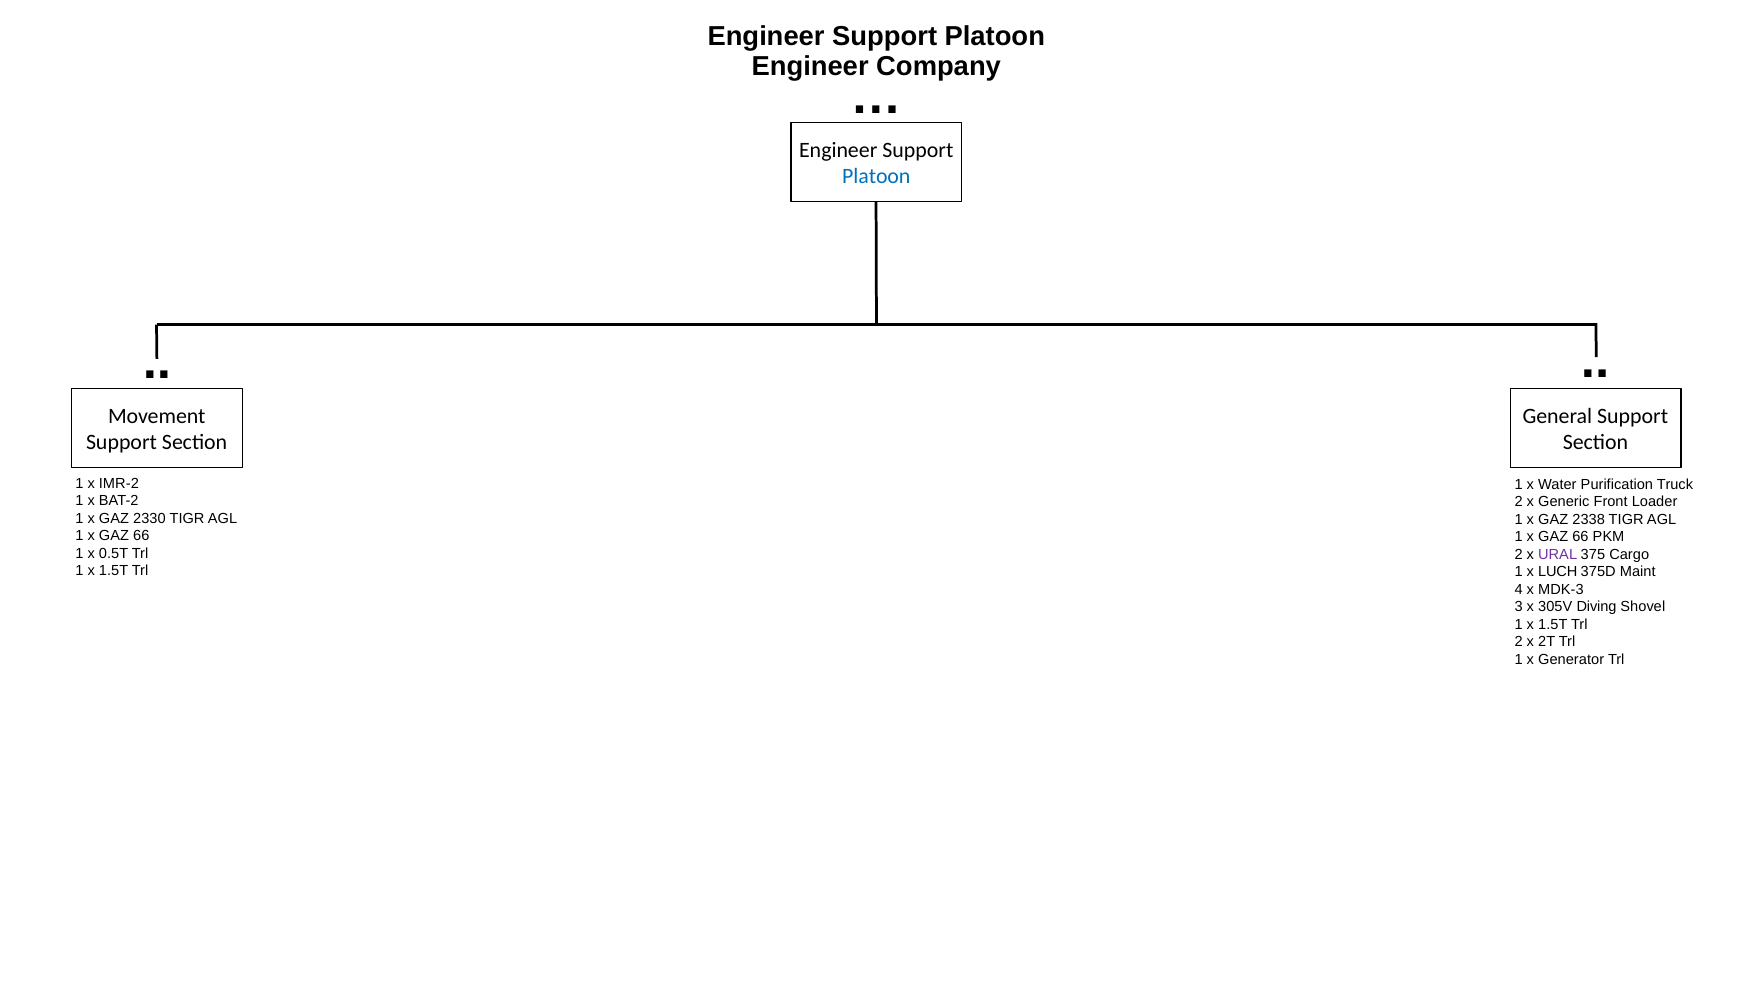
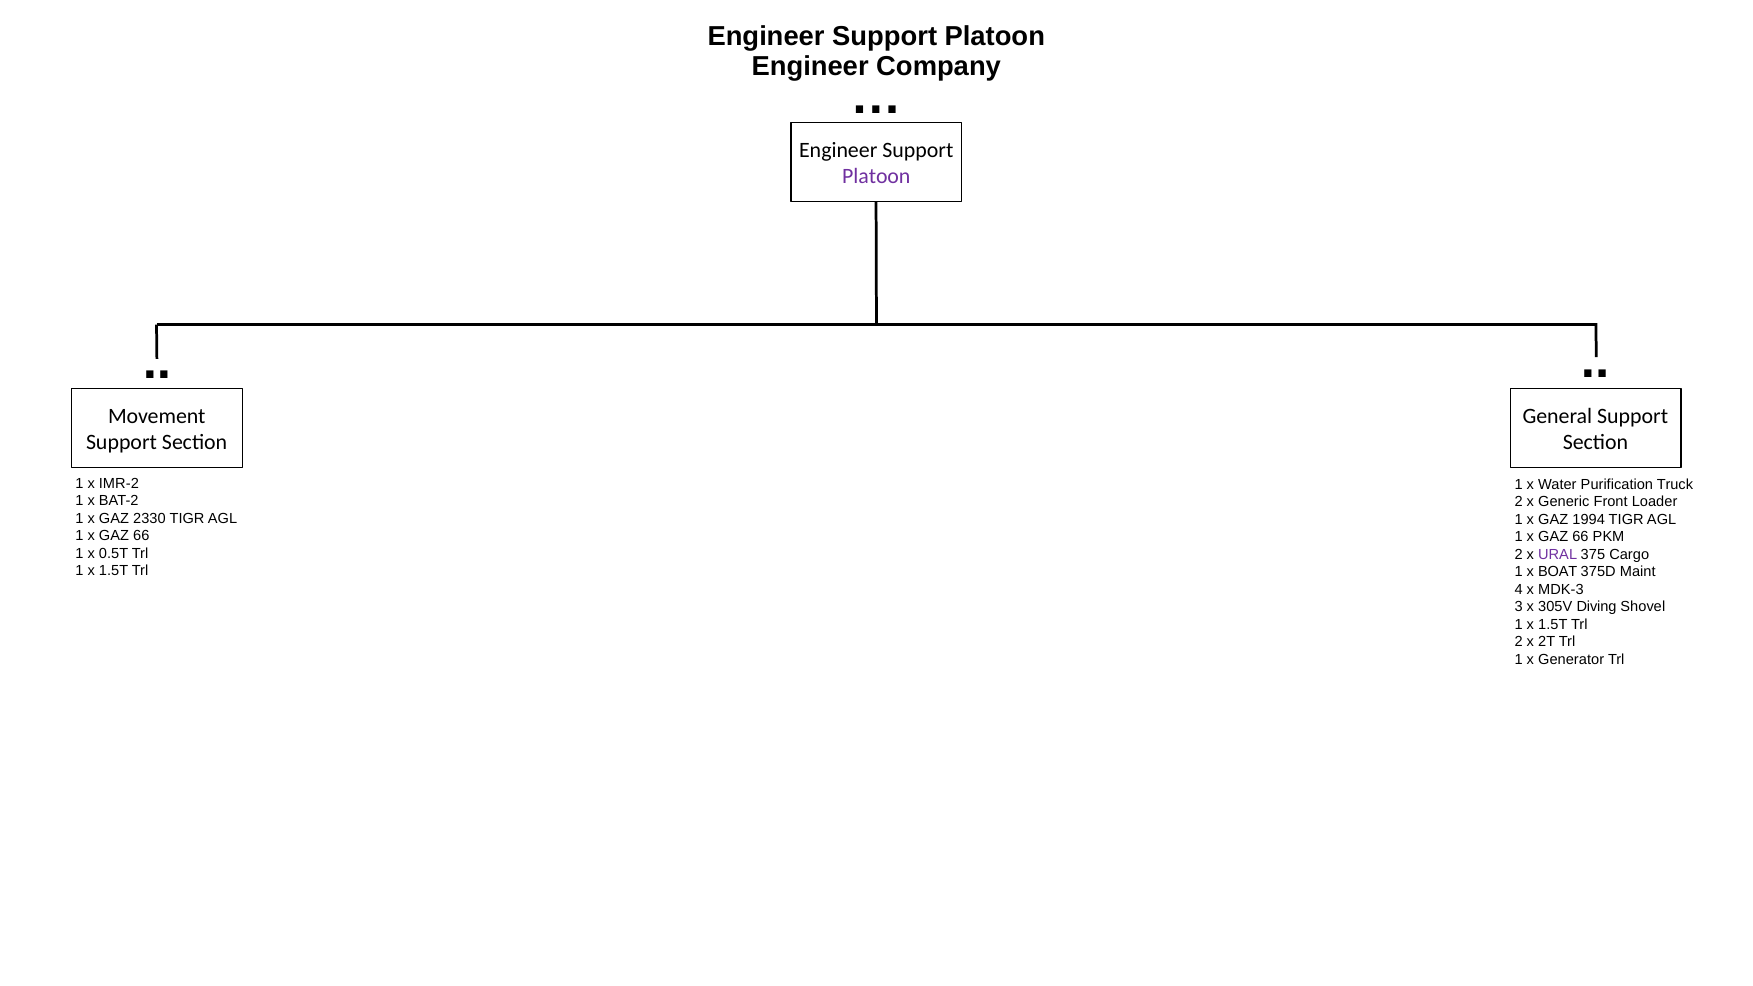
Platoon colour: blue -> purple (876, 176)
2338: 2338 -> 1994 (1589, 520)
LUCH: LUCH -> BOAT (1558, 572)
